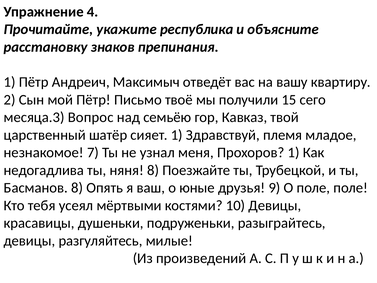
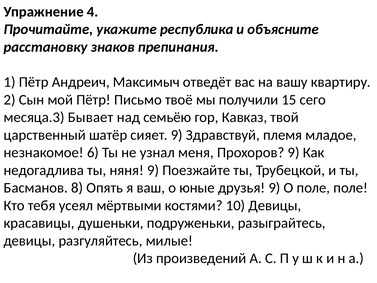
Вопрос: Вопрос -> Бывает (91, 117)
сияет 1: 1 -> 9 (177, 135)
7: 7 -> 6 (93, 152)
Прохоров 1: 1 -> 9 (294, 152)
няня 8: 8 -> 9 (153, 170)
